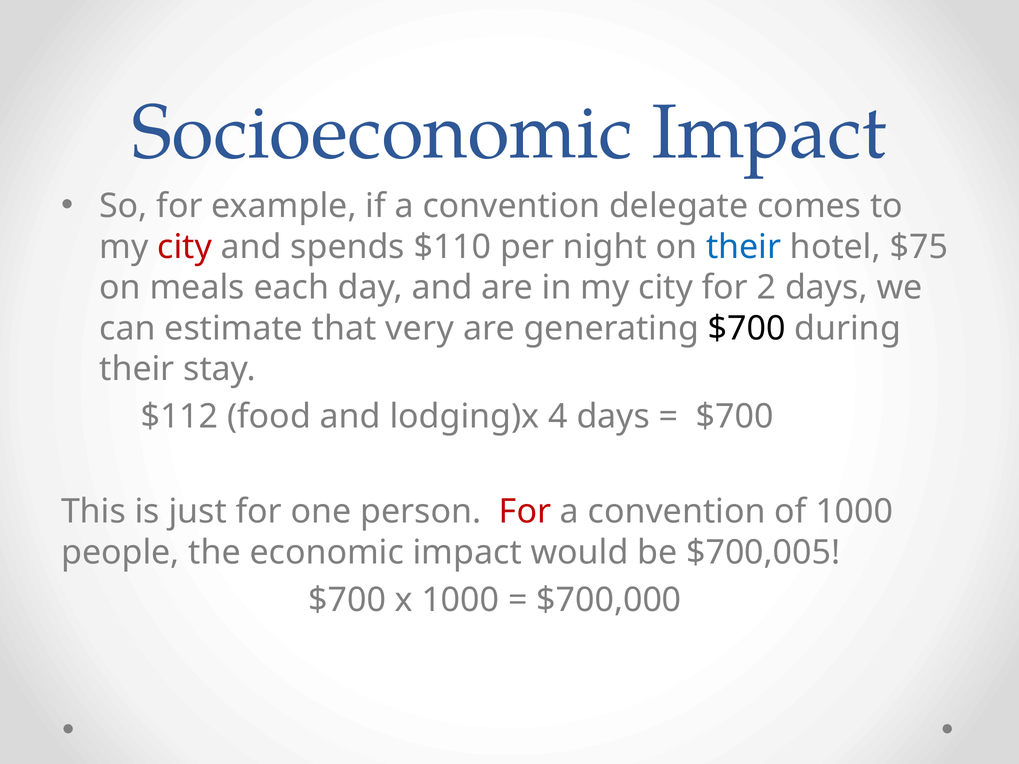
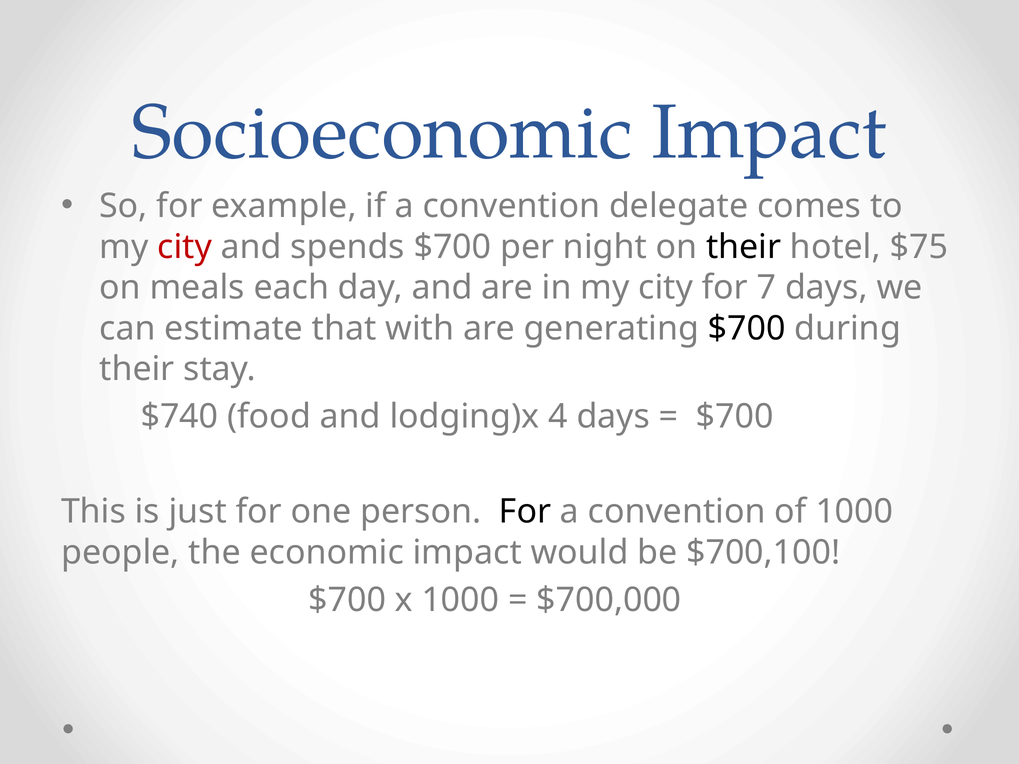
spends $110: $110 -> $700 (452, 247)
their colour: blue -> black (744, 247)
2: 2 -> 7 (767, 288)
very: very -> with (420, 328)
$112: $112 -> $740 (179, 417)
For colour: red -> black (525, 512)
$700,005: $700,005 -> $700,100 (763, 553)
